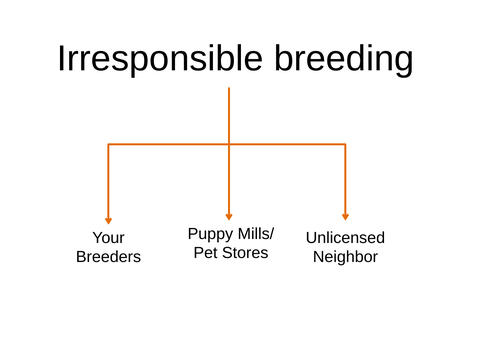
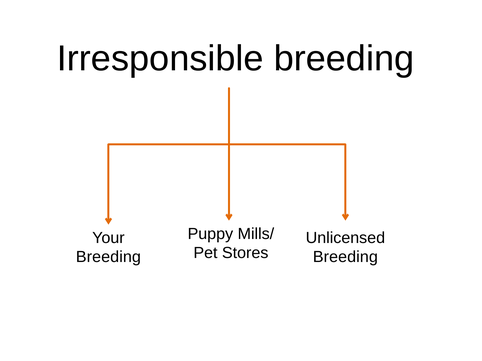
Breeders: Breeders -> Breeding (108, 257)
Neighbor: Neighbor -> Breeding (345, 257)
